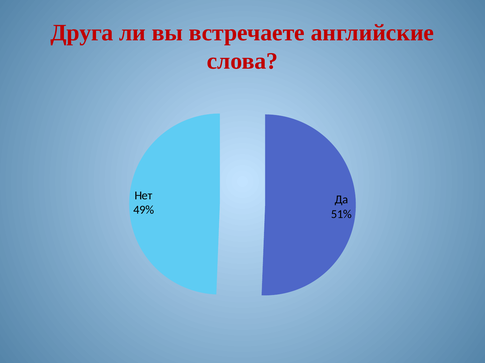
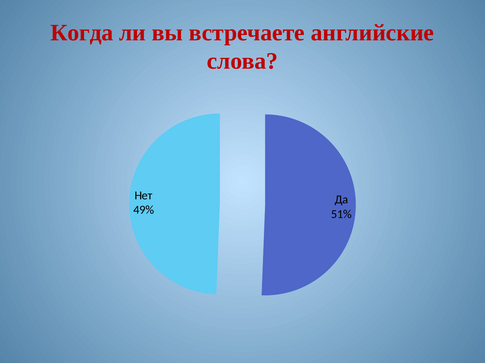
Друга: Друга -> Когда (82, 33)
